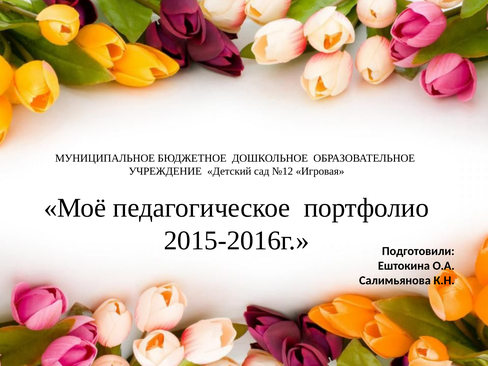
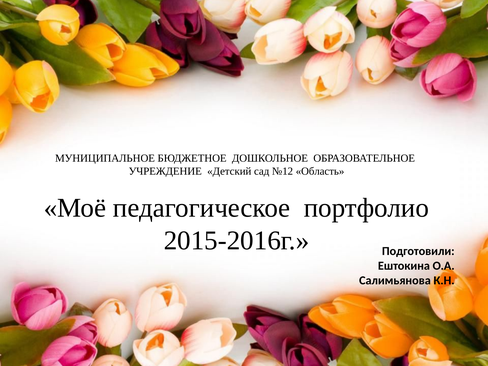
Игровая: Игровая -> Область (320, 171)
